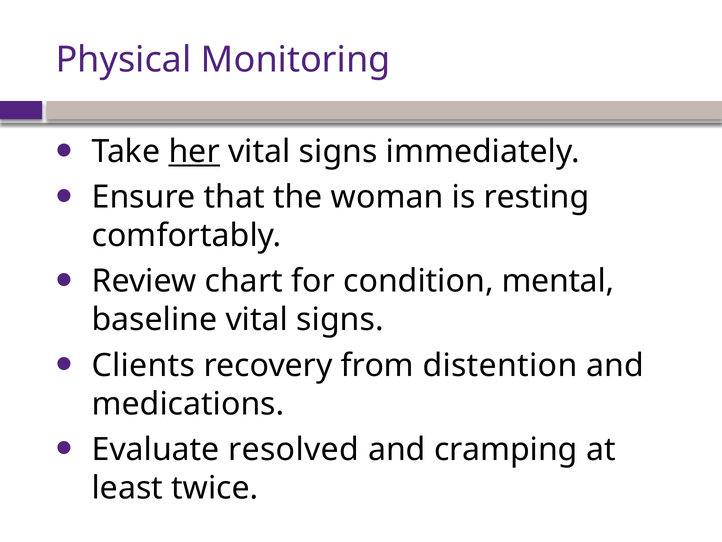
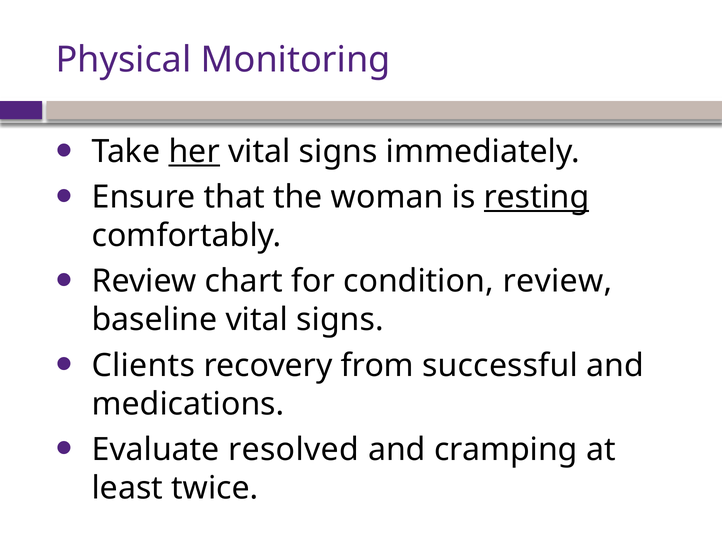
resting underline: none -> present (537, 197)
condition mental: mental -> review (558, 281)
distention: distention -> successful (500, 365)
